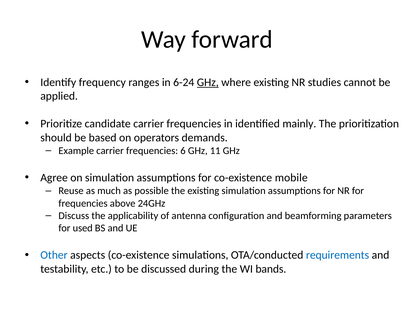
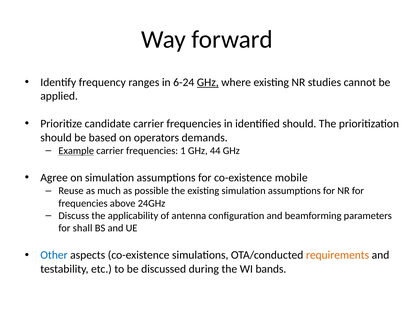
identified mainly: mainly -> should (299, 124)
Example underline: none -> present (76, 150)
6: 6 -> 1 (183, 150)
11: 11 -> 44 (215, 150)
used: used -> shall (83, 228)
requirements colour: blue -> orange (338, 255)
